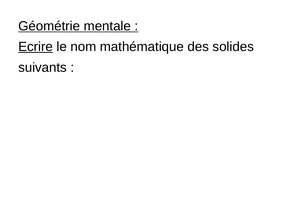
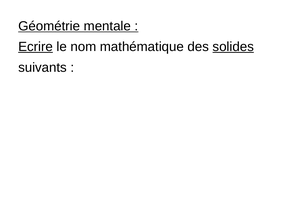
solides underline: none -> present (233, 47)
